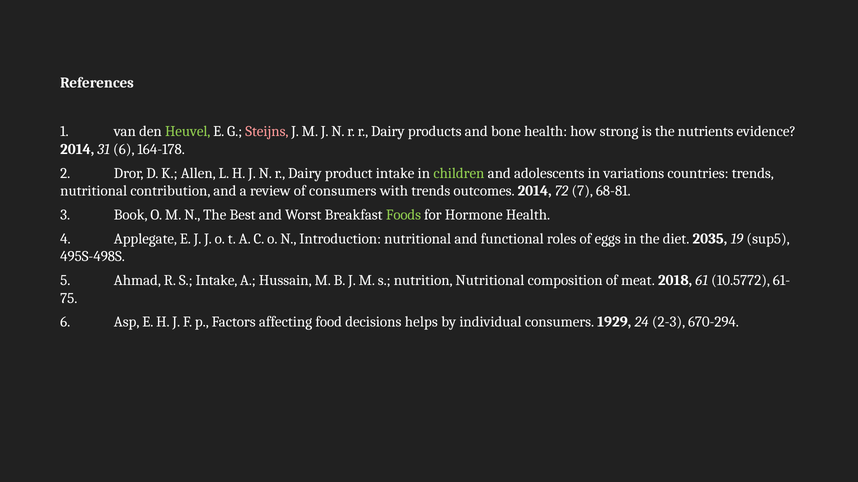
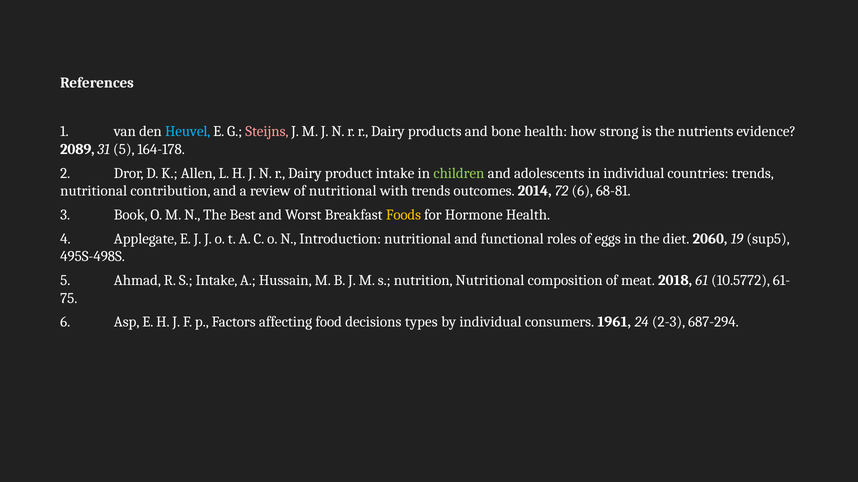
Heuvel colour: light green -> light blue (188, 132)
2014: 2014 -> 2089 (77, 150)
31 6: 6 -> 5 (124, 150)
in variations: variations -> individual (634, 173)
of consumers: consumers -> nutritional (343, 191)
72 7: 7 -> 6 (582, 191)
Foods colour: light green -> yellow (403, 215)
2035: 2035 -> 2060 (710, 239)
helps: helps -> types (421, 322)
1929: 1929 -> 1961 (614, 322)
670-294: 670-294 -> 687-294 (713, 322)
